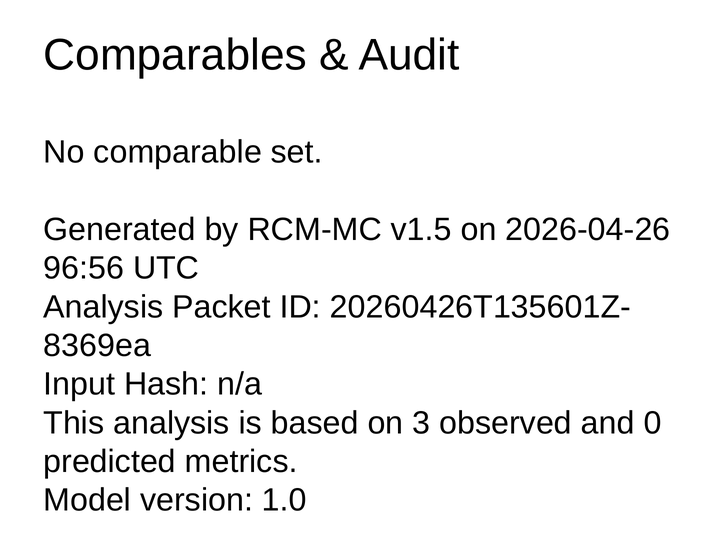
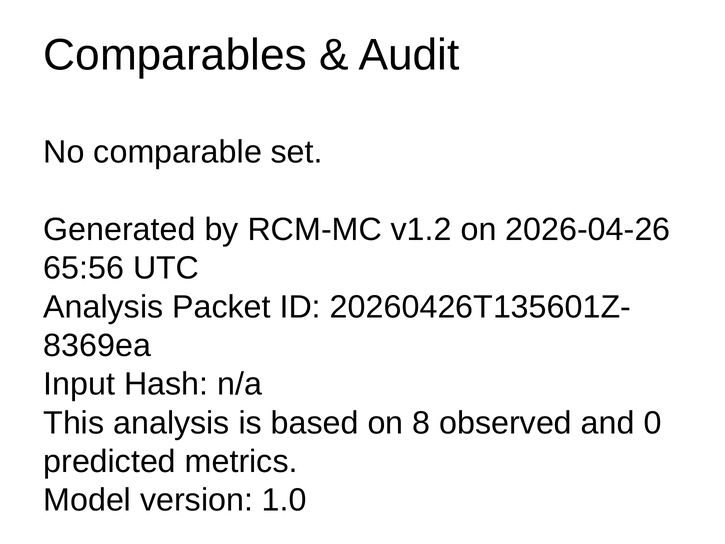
v1.5: v1.5 -> v1.2 (421, 229)
96:56: 96:56 -> 65:56 (84, 268)
3: 3 -> 8 (421, 423)
